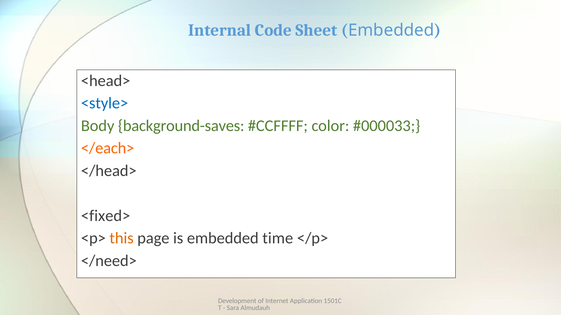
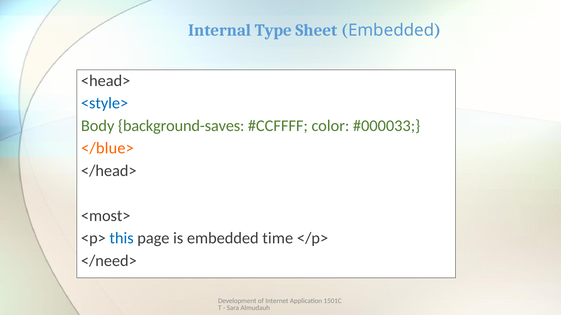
Code: Code -> Type (273, 30)
</each>: </each> -> </blue> (107, 149)
<fixed>: <fixed> -> <most> (106, 216)
this colour: orange -> blue (122, 239)
